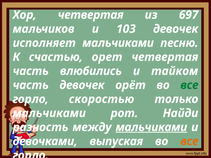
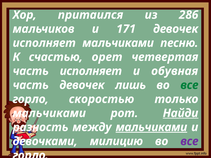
Хор четвертая: четвертая -> притаился (91, 15)
697: 697 -> 286 (189, 15)
103: 103 -> 171 (126, 29)
часть влюбились: влюбились -> исполняет (91, 71)
тайком: тайком -> обувная (175, 71)
орёт: орёт -> лишь (131, 85)
Найди underline: none -> present (181, 113)
выпуская: выпуская -> милицию (116, 141)
все colour: orange -> purple (189, 141)
